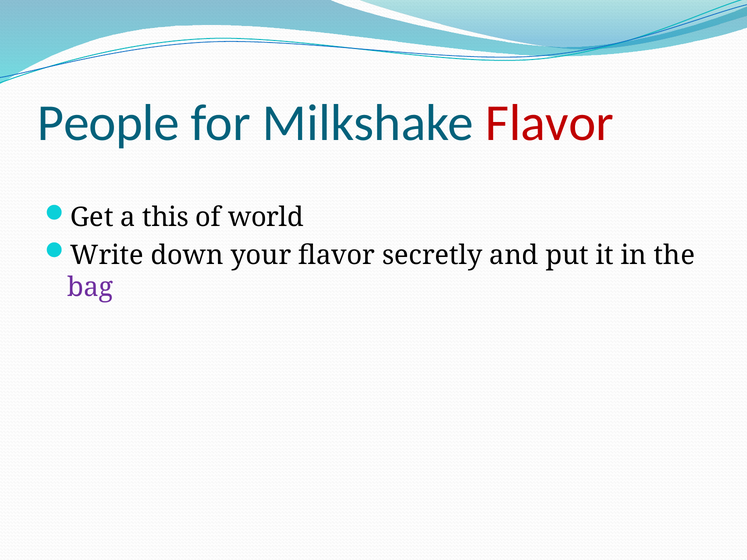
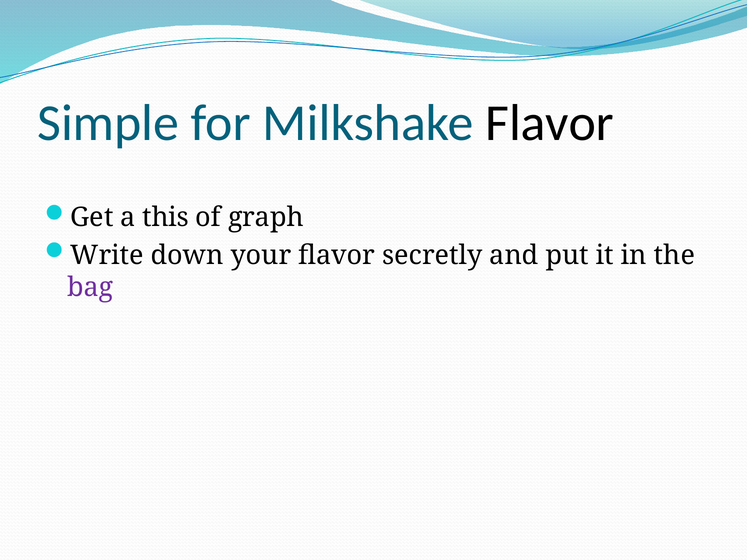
People: People -> Simple (108, 123)
Flavor colour: red -> black (550, 123)
world: world -> graph (266, 218)
